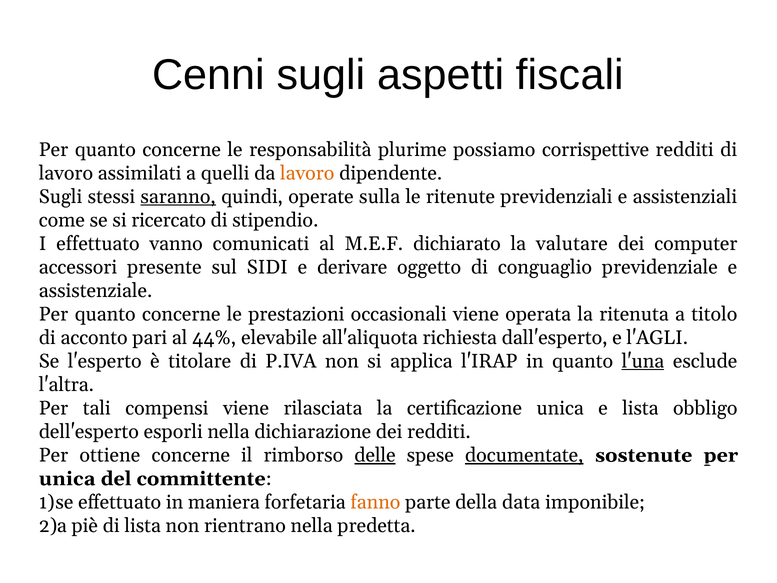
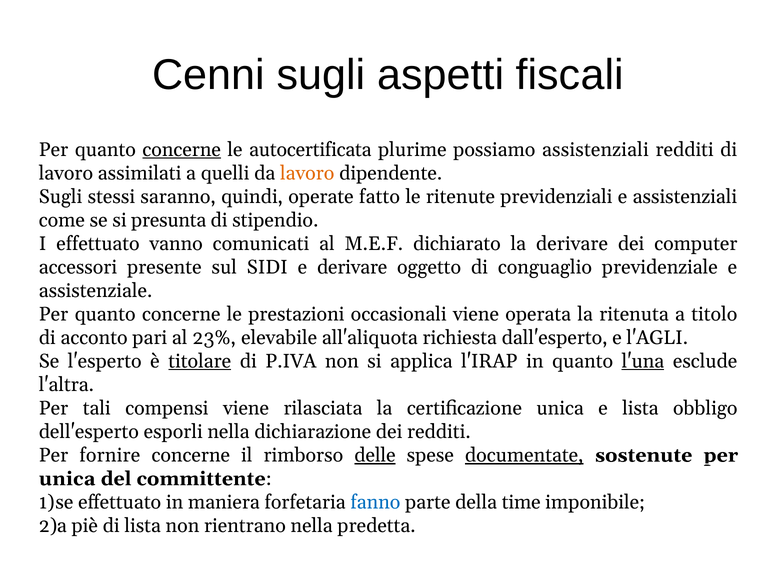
concerne underline: none -> present (182, 149)
responsabilità: responsabilità -> autocertificata (310, 149)
possiamo corrispettive: corrispettive -> assistenziali (595, 149)
saranno underline: present -> none (178, 196)
sulla: sulla -> fatto (380, 196)
ricercato: ricercato -> presunta (169, 220)
la valutare: valutare -> derivare (572, 243)
44%: 44% -> 23% (214, 337)
titolare underline: none -> present (200, 361)
ottiene: ottiene -> fornire (110, 455)
fanno colour: orange -> blue (375, 502)
data: data -> time (521, 502)
